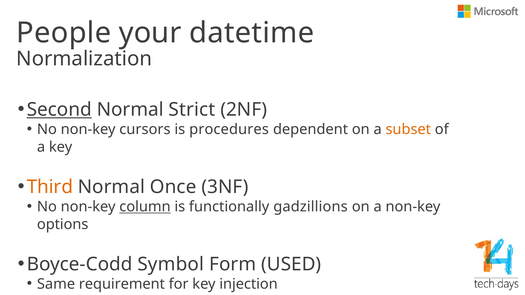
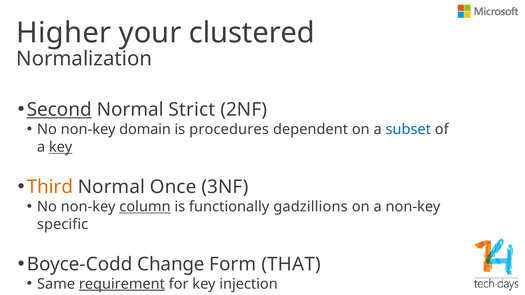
People: People -> Higher (64, 33)
datetime: datetime -> clustered (252, 33)
cursors: cursors -> domain (145, 130)
subset colour: orange -> blue (408, 130)
key underline: none -> present (61, 147)
options: options -> specific (63, 224)
Symbol: Symbol -> Change (171, 264)
USED: USED -> THAT (291, 264)
requirement underline: none -> present (122, 284)
